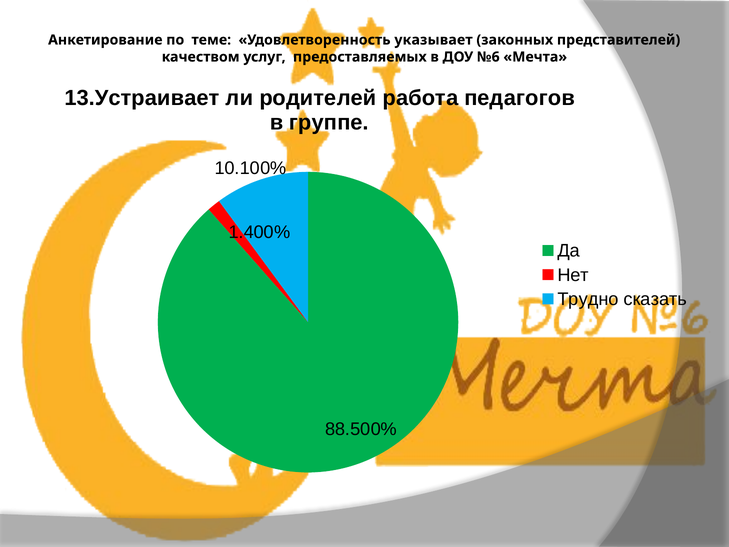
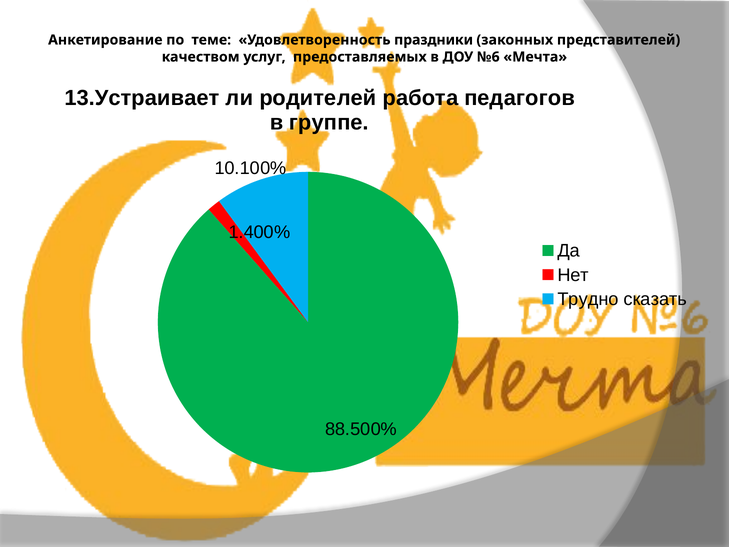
указывает: указывает -> праздники (434, 40)
